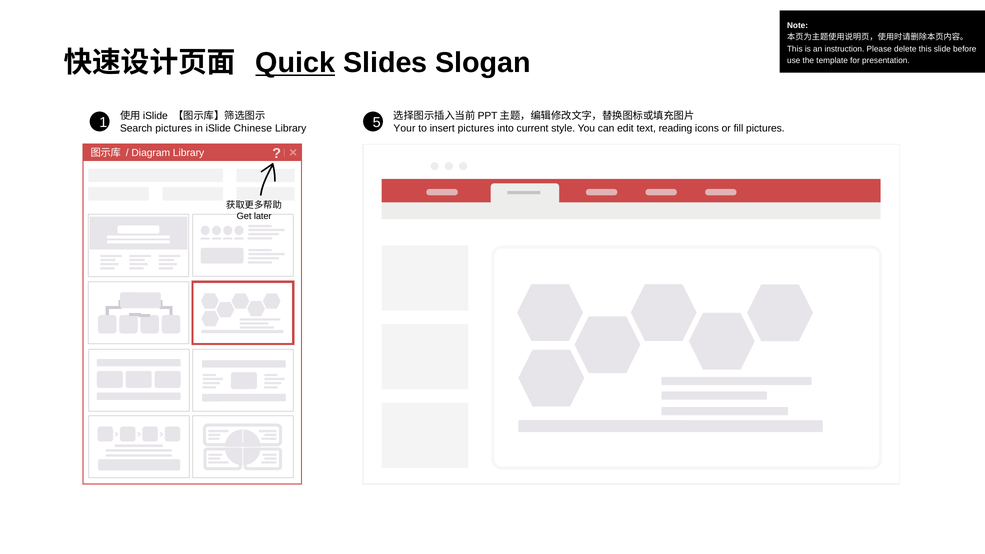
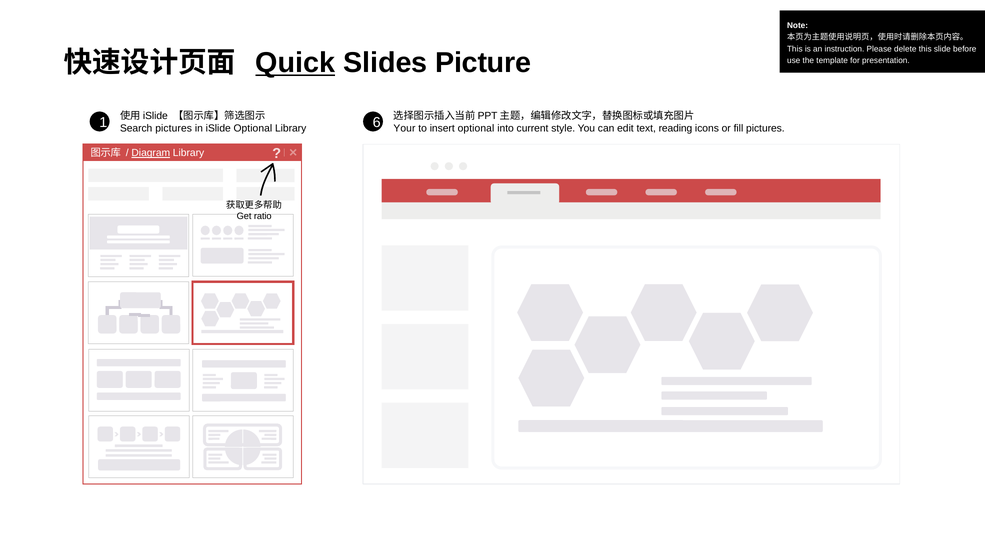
Slogan: Slogan -> Picture (483, 63)
5: 5 -> 6 (377, 122)
iSlide Chinese: Chinese -> Optional (253, 128)
insert pictures: pictures -> optional (476, 128)
Diagram underline: none -> present (151, 153)
later: later -> ratio (263, 216)
